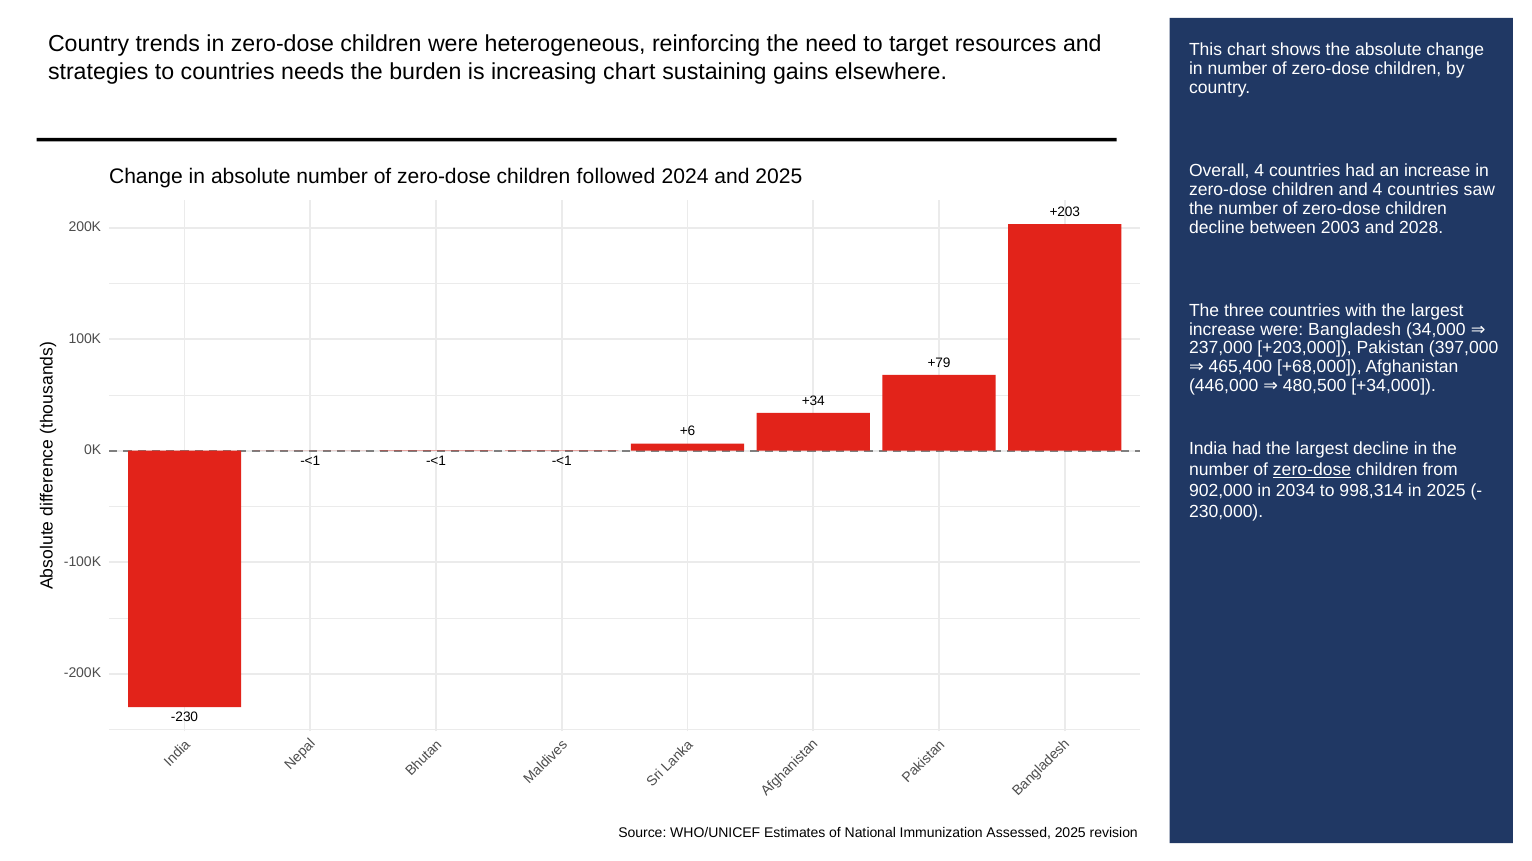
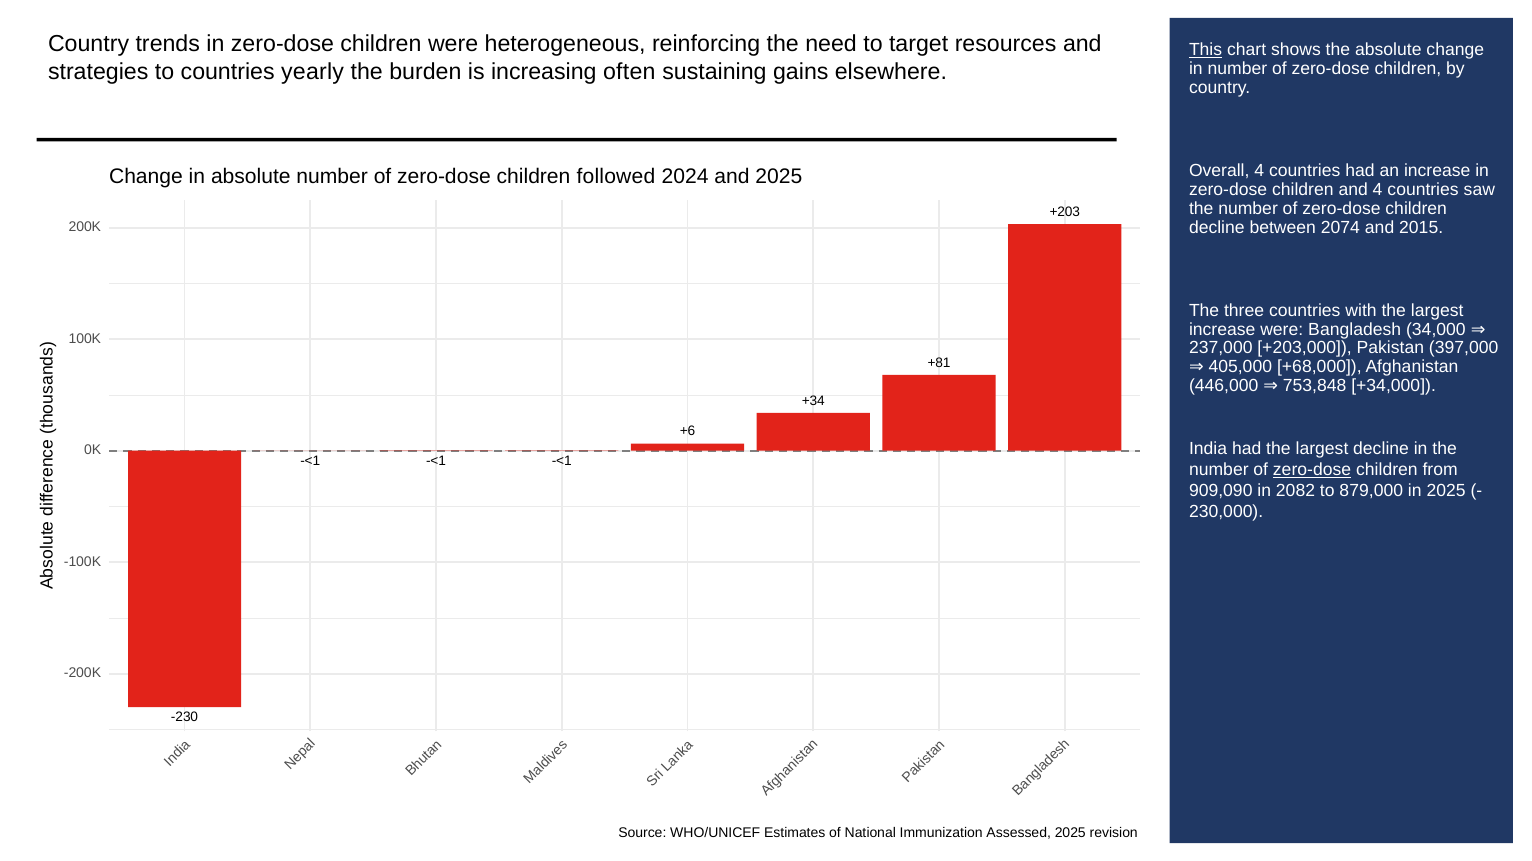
This underline: none -> present (1206, 50)
needs: needs -> yearly (313, 72)
increasing chart: chart -> often (629, 72)
2003: 2003 -> 2074 (1340, 227)
2028: 2028 -> 2015 (1421, 227)
+79: +79 -> +81 (939, 363)
465,400: 465,400 -> 405,000 (1240, 367)
480,500: 480,500 -> 753,848 (1315, 386)
902,000: 902,000 -> 909,090 (1221, 491)
2034: 2034 -> 2082 (1296, 491)
998,314: 998,314 -> 879,000 (1371, 491)
